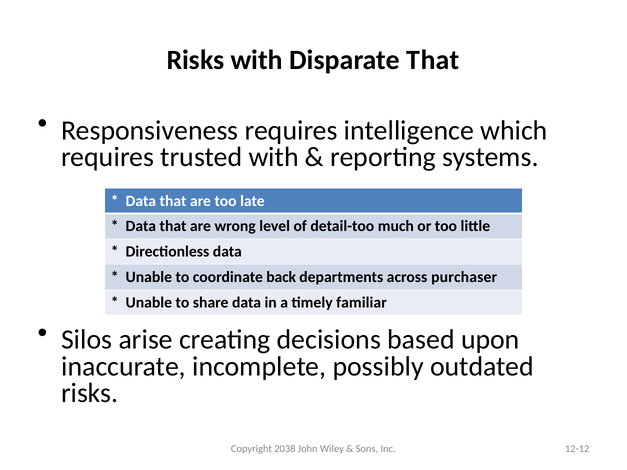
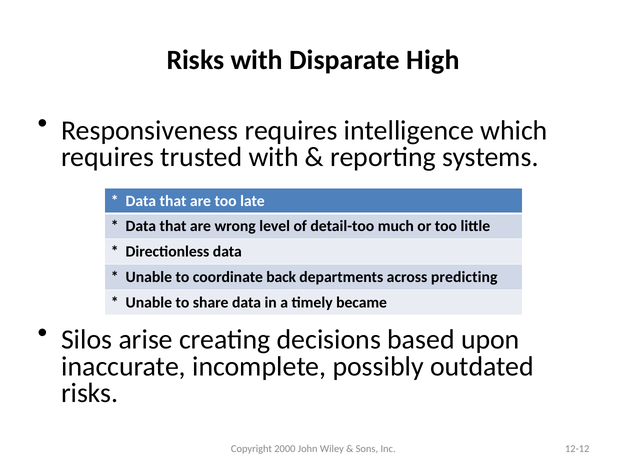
Disparate That: That -> High (433, 60)
purchaser: purchaser -> predicting (464, 277)
familiar: familiar -> became (362, 303)
2038: 2038 -> 2000 (285, 449)
